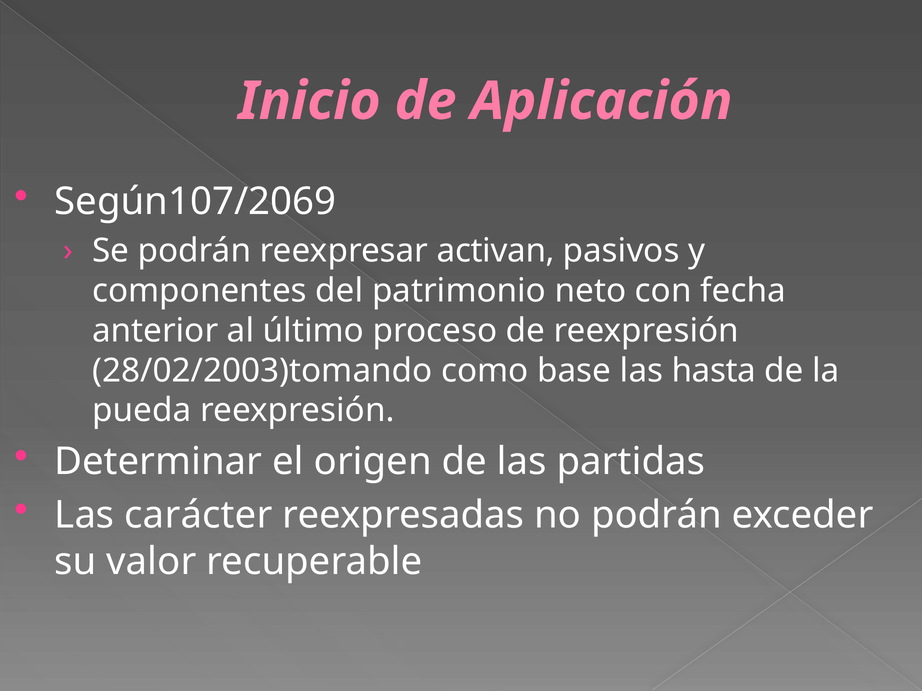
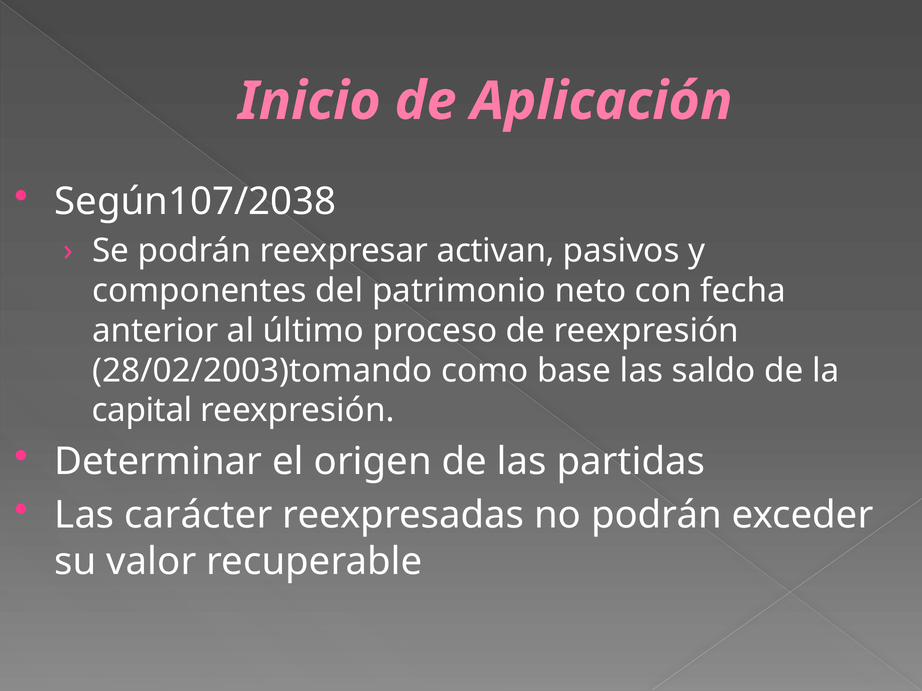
Según107/2069: Según107/2069 -> Según107/2038 (195, 202)
hasta: hasta -> saldo (714, 371)
pueda: pueda -> capital (142, 411)
